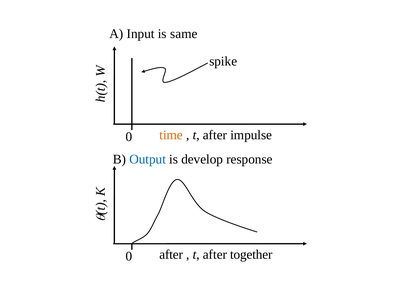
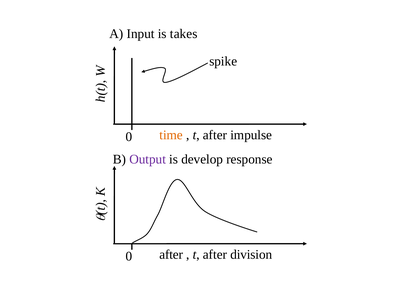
same: same -> takes (184, 34)
Output colour: blue -> purple (148, 159)
together: together -> division (251, 254)
